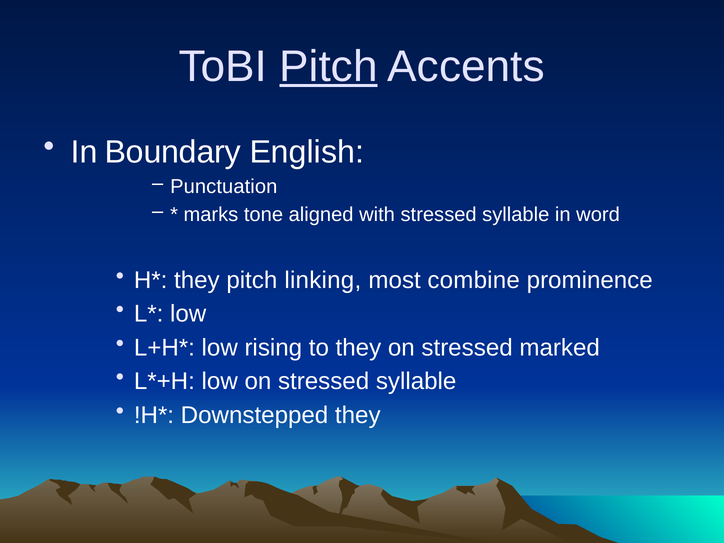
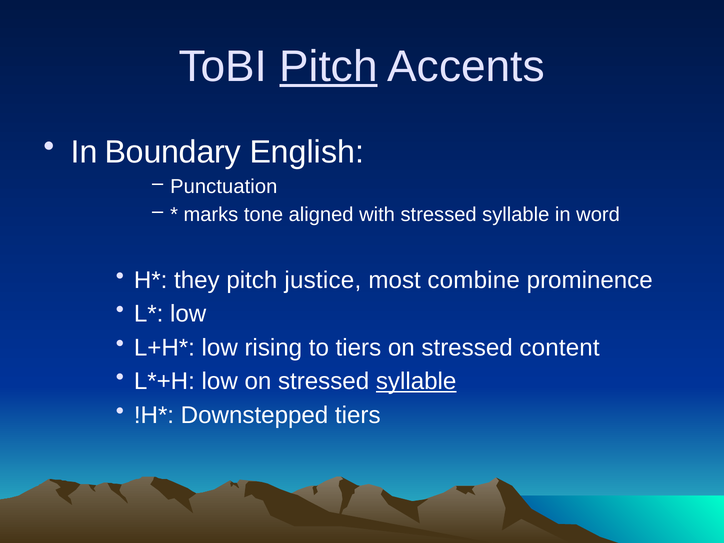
linking: linking -> justice (323, 280)
to they: they -> tiers (358, 348)
marked: marked -> content (560, 348)
syllable underline: none -> present (416, 381)
Downstepped they: they -> tiers (358, 415)
